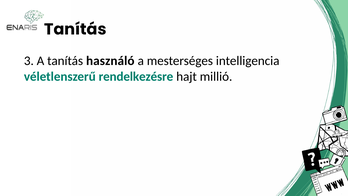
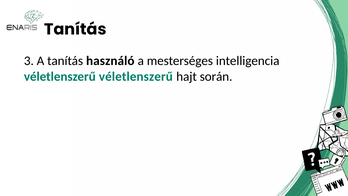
véletlenszerű rendelkezésre: rendelkezésre -> véletlenszerű (136, 77)
millió: millió -> során (216, 77)
